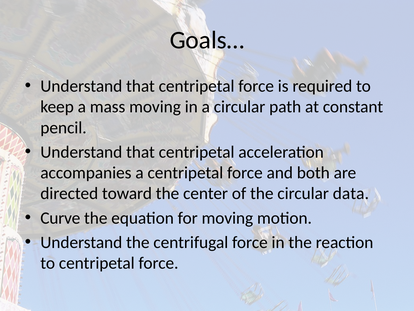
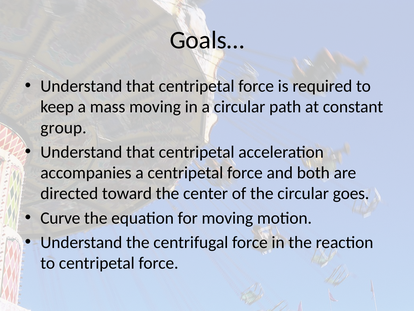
pencil: pencil -> group (63, 127)
data: data -> goes (351, 193)
